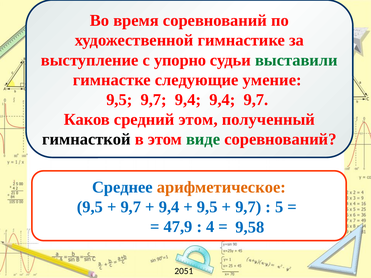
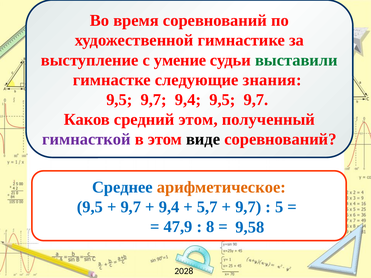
упорно: упорно -> умение (180, 60)
умение: умение -> знания (272, 80)
9,4 9,4: 9,4 -> 9,5 (222, 100)
гимнасткой colour: black -> purple (86, 139)
виде colour: green -> black (203, 139)
9,5: 9,5 -> 5,7 (207, 207)
4: 4 -> 8 (210, 227)
2051: 2051 -> 2028 (184, 271)
